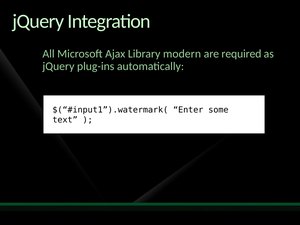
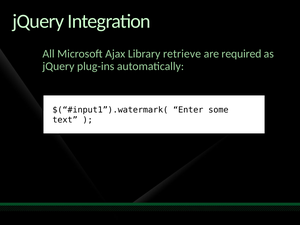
modern: modern -> retrieve (182, 54)
